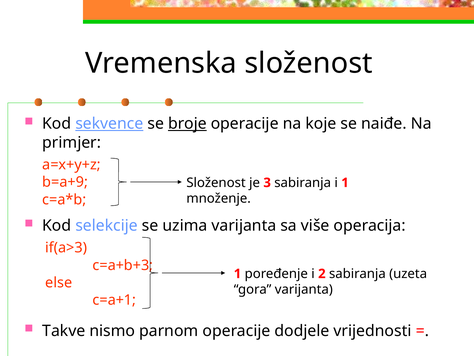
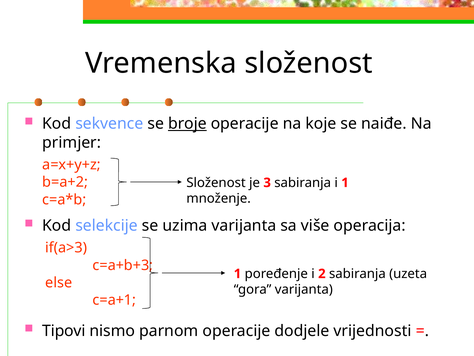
sekvence underline: present -> none (109, 124)
b=a+9: b=a+9 -> b=a+2 (65, 182)
Takve: Takve -> Tipovi (64, 331)
